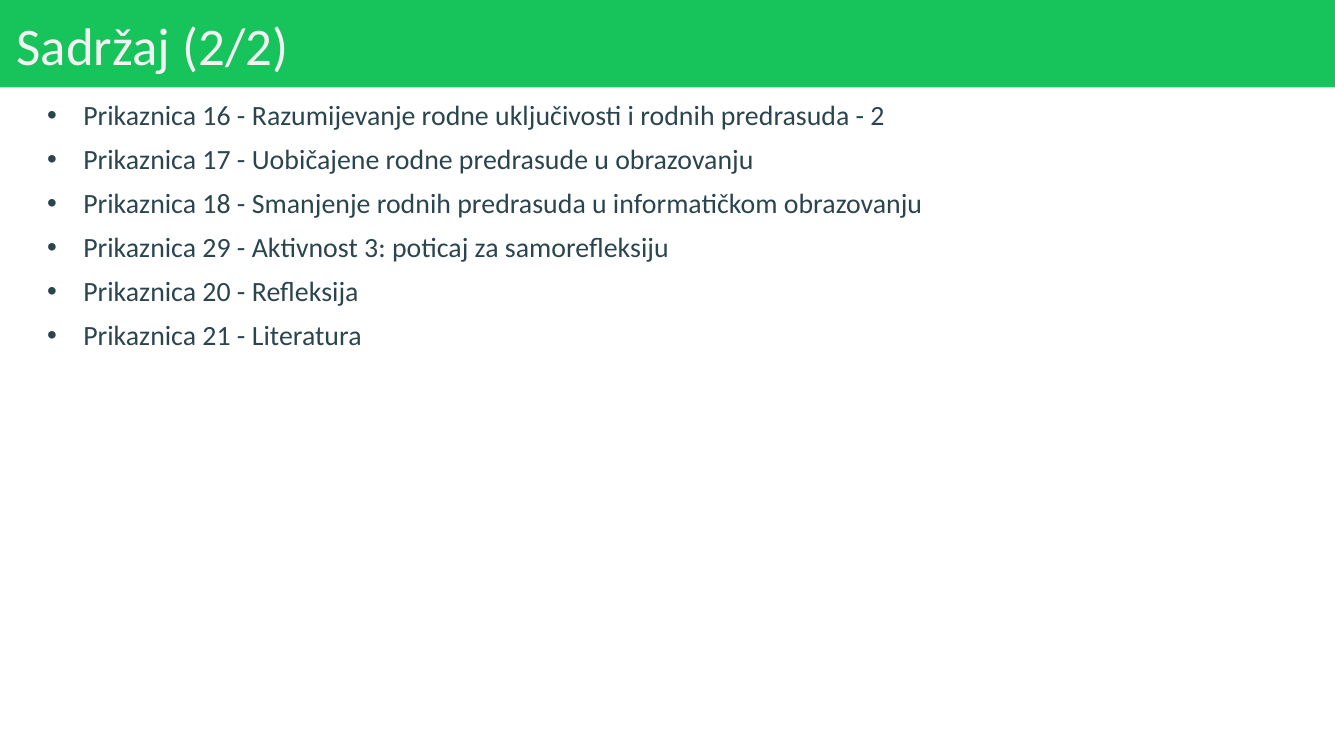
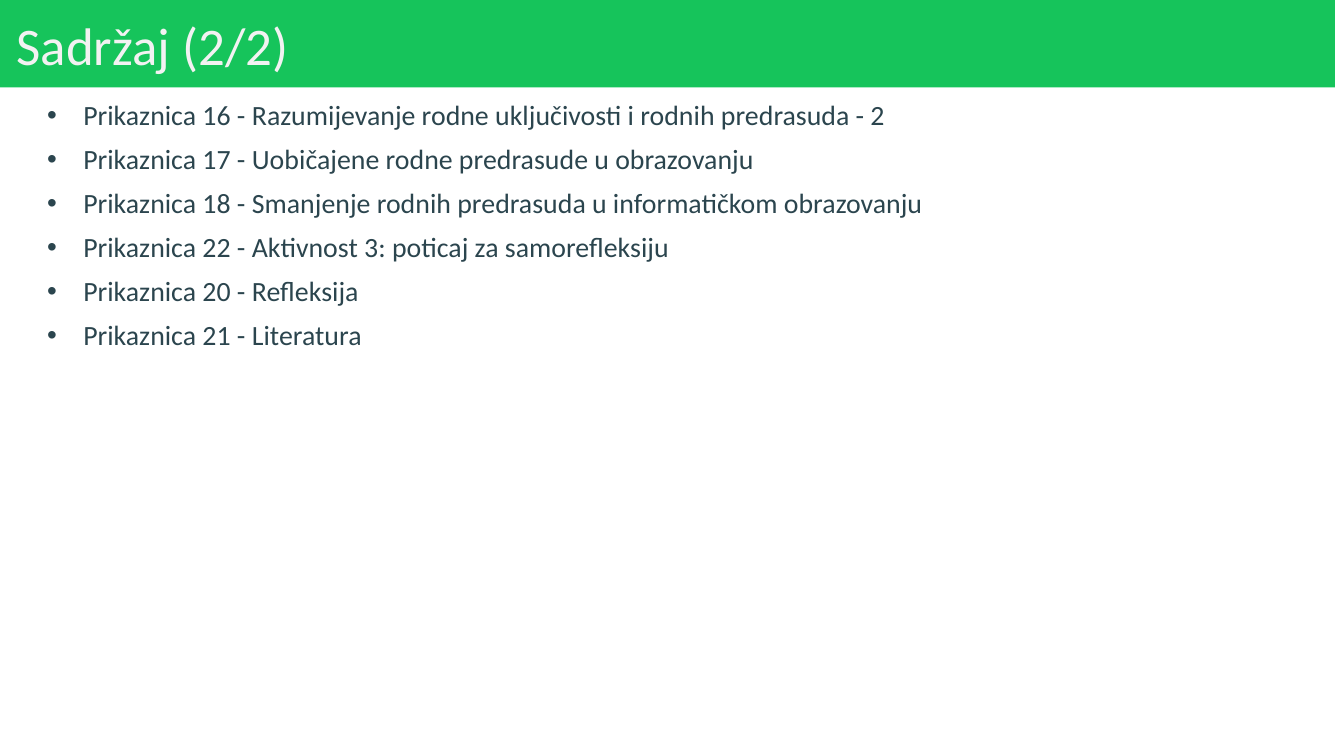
29: 29 -> 22 (217, 248)
